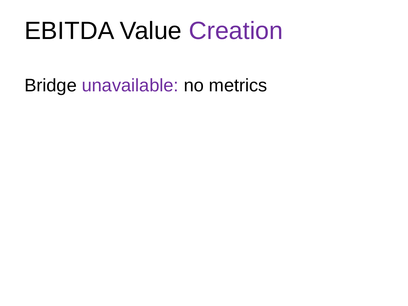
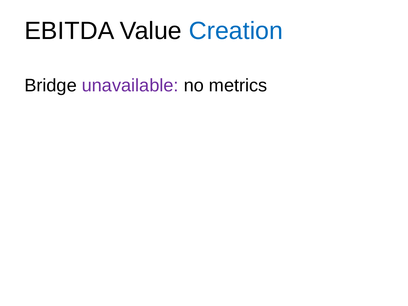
Creation colour: purple -> blue (236, 31)
